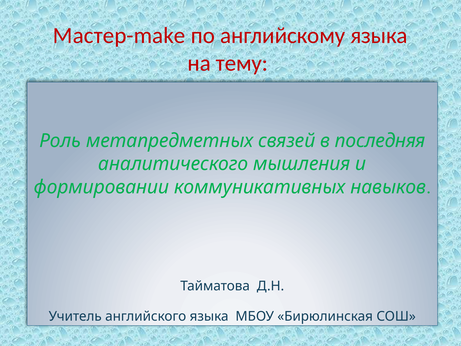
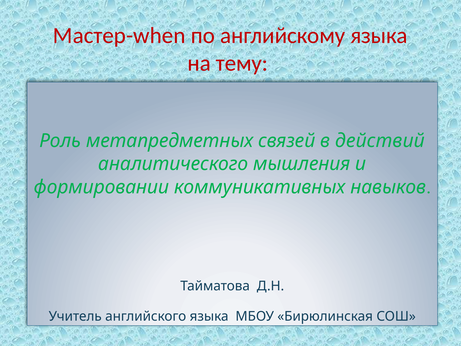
Мастер-make: Мастер-make -> Мастер-when (119, 35)
последняя: последняя -> действий (380, 141)
